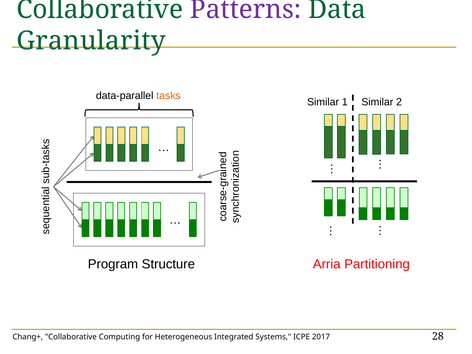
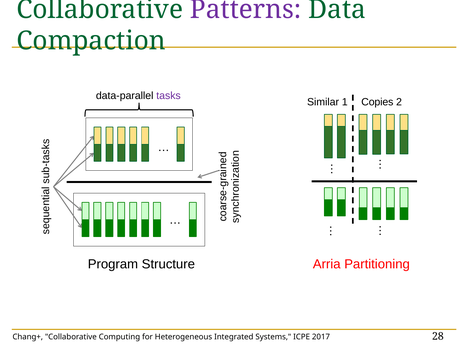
Granularity: Granularity -> Compaction (91, 41)
tasks colour: orange -> purple (169, 96)
1 Similar: Similar -> Copies (377, 102)
